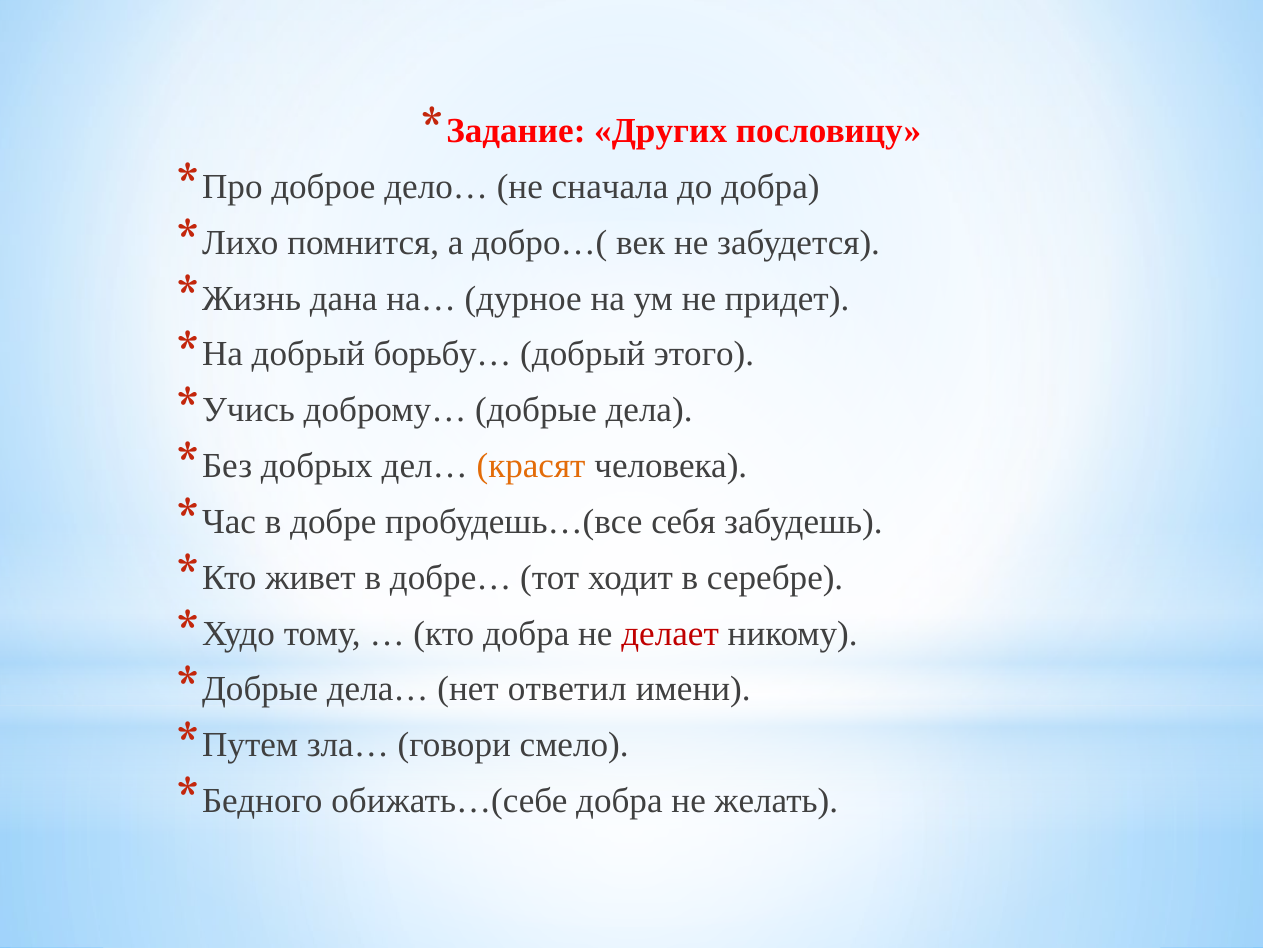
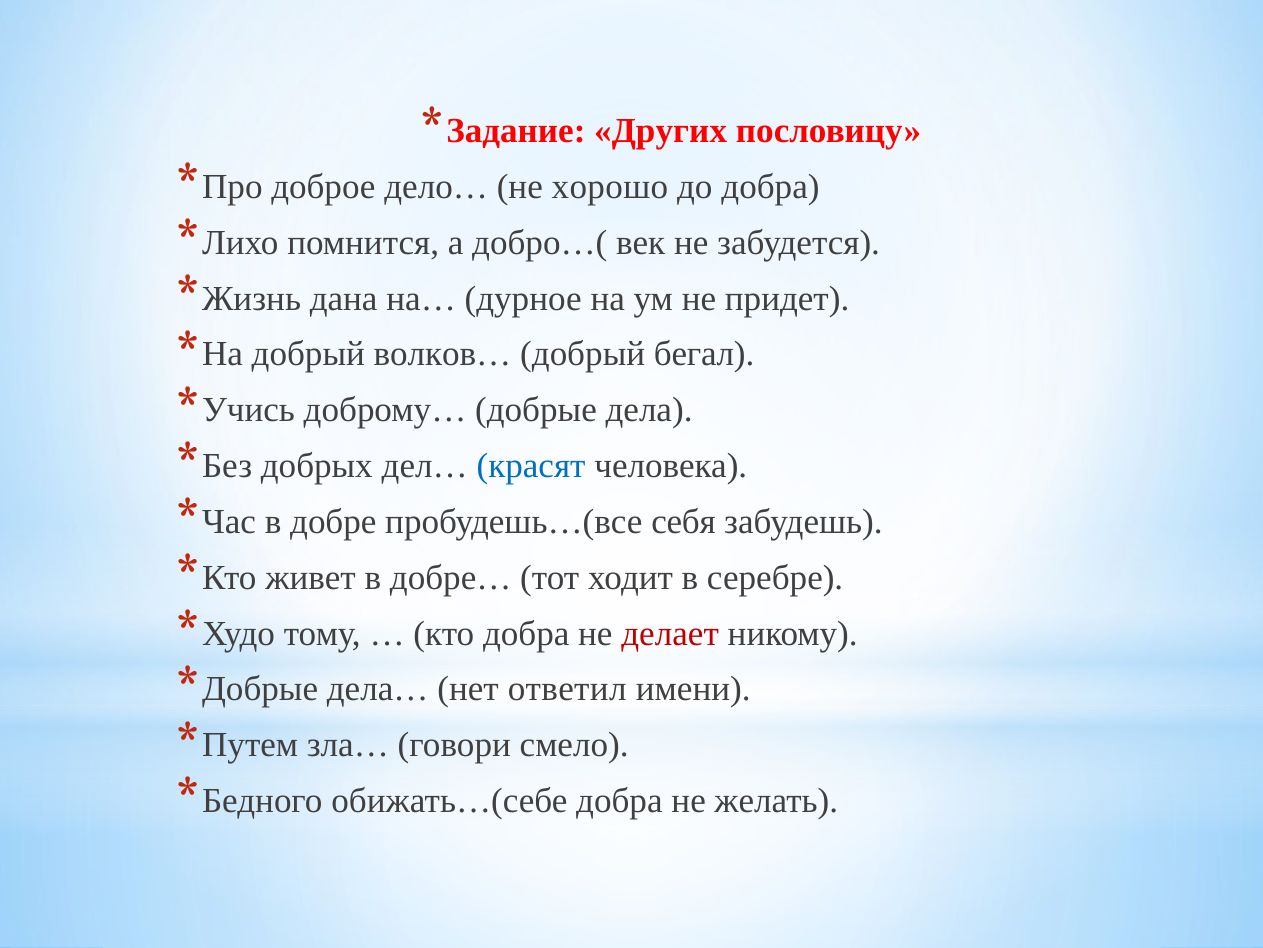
сначала: сначала -> хорошо (610, 187)
борьбу…: борьбу… -> волков… (443, 354)
этого: этого -> бегал (704, 354)
красят colour: orange -> blue (531, 466)
